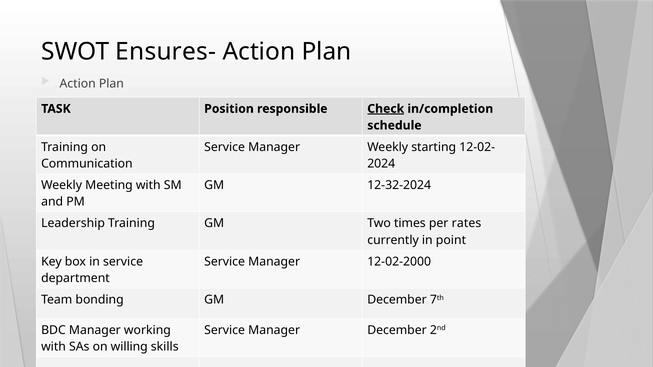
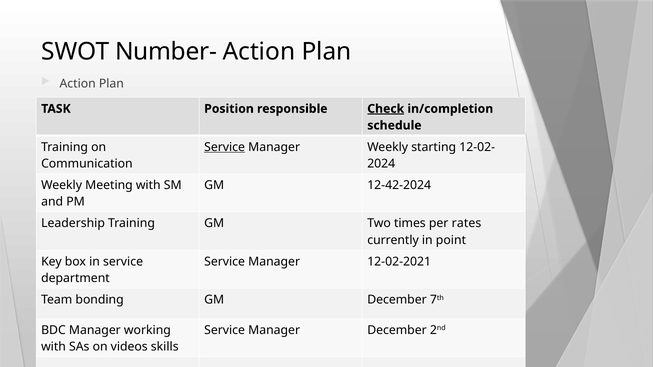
Ensures-: Ensures- -> Number- (166, 51)
Service underline: none -> present (225, 147)
12-32-2024: 12-32-2024 -> 12-42-2024 (399, 185)
12-02-2000: 12-02-2000 -> 12-02-2021 (399, 262)
willing: willing -> videos (129, 347)
